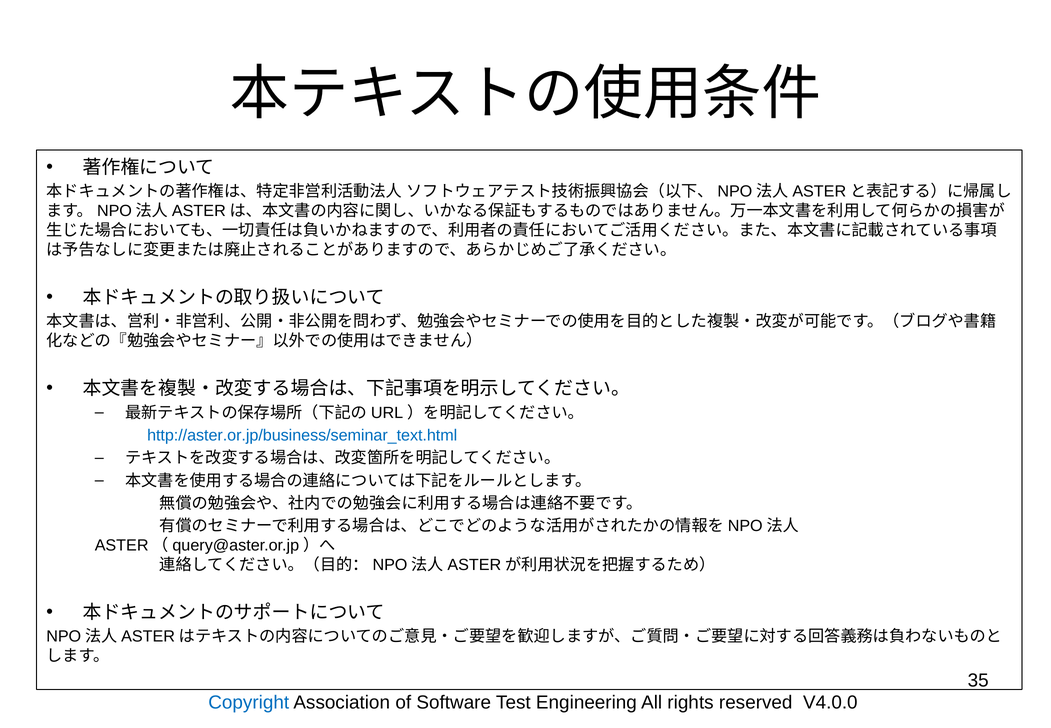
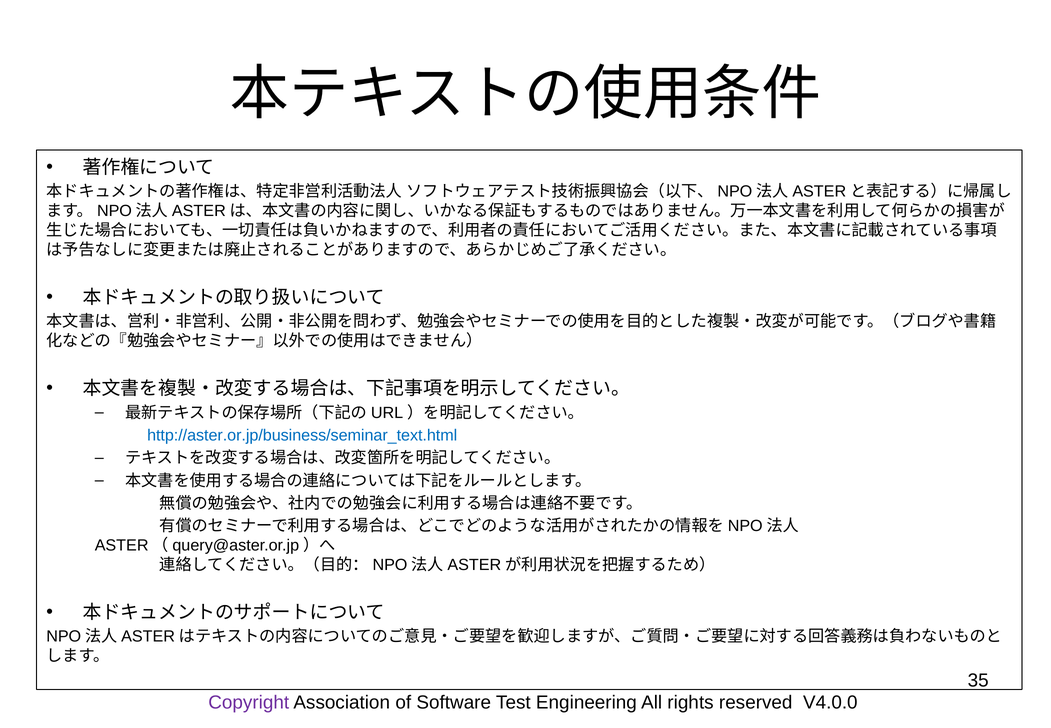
Copyright colour: blue -> purple (249, 702)
